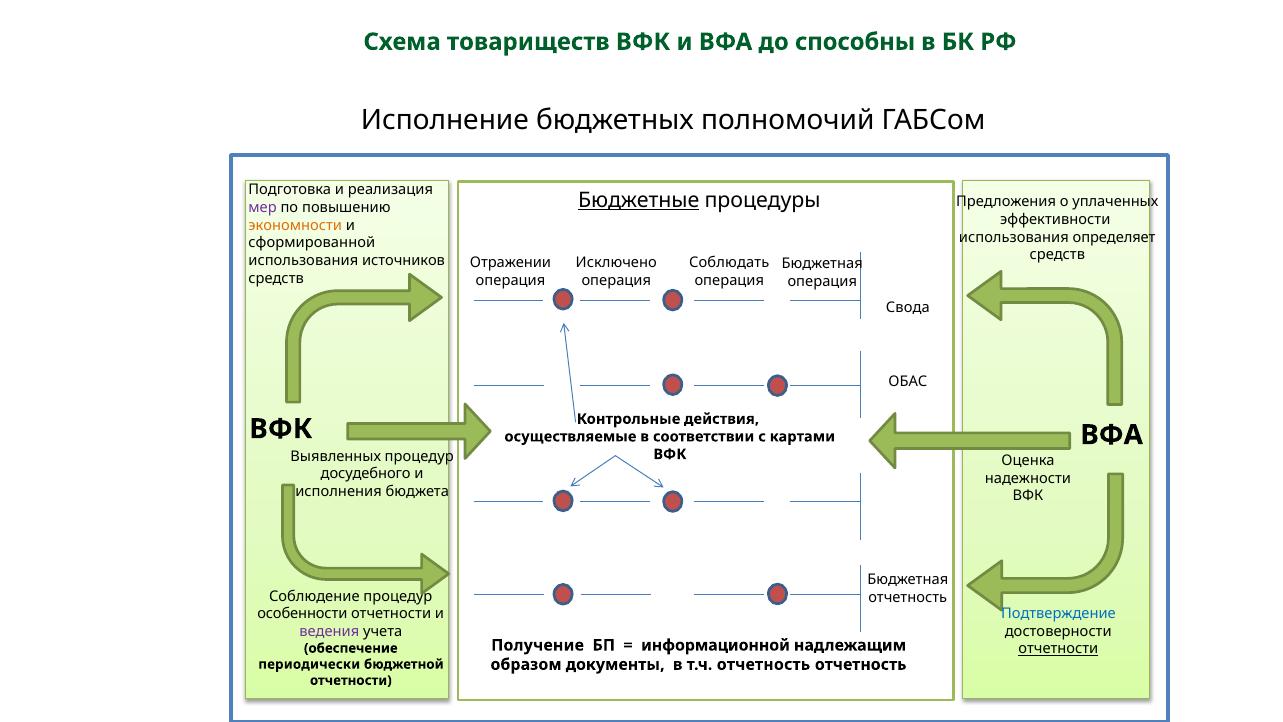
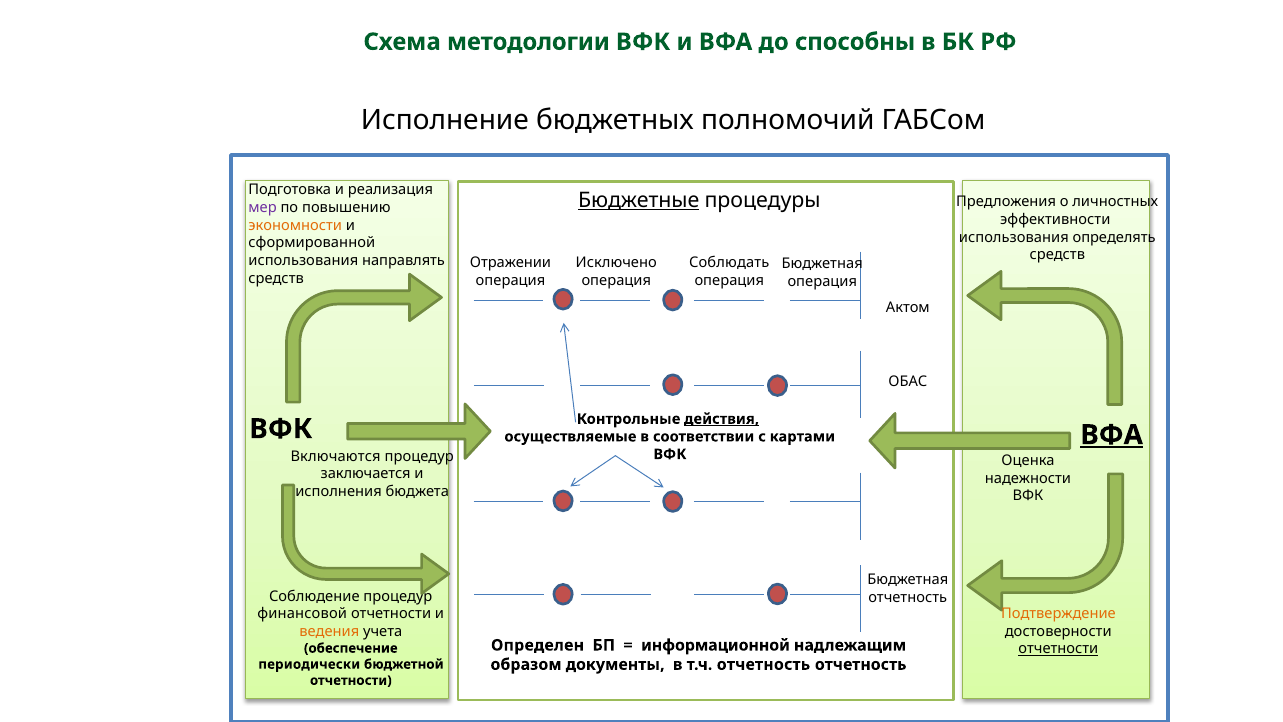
товариществ: товариществ -> методологии (528, 42)
уплаченных: уплаченных -> личностных (1115, 202)
определяет: определяет -> определять (1114, 237)
источников: источников -> направлять (404, 261)
Свода: Свода -> Актом (908, 307)
действия underline: none -> present (722, 419)
ВФА underline: none -> present (1112, 435)
Выявленных: Выявленных -> Включаются (336, 456)
досудебного: досудебного -> заключается (366, 474)
Подтверждение colour: blue -> orange (1058, 613)
особенности: особенности -> финансовой (302, 614)
ведения colour: purple -> orange (329, 631)
Получение: Получение -> Определен (537, 645)
